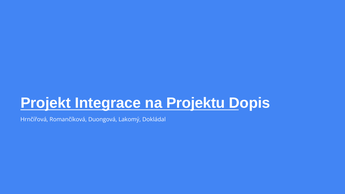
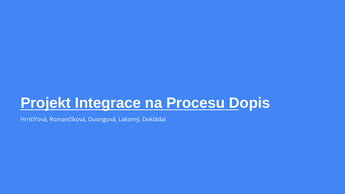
Projektu: Projektu -> Procesu (196, 103)
